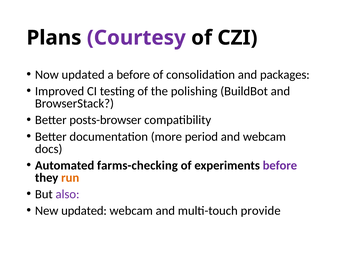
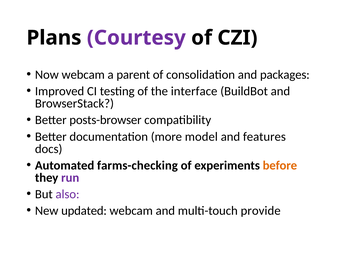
Now updated: updated -> webcam (83, 75)
a before: before -> parent (133, 75)
polishing: polishing -> interface (194, 91)
period: period -> model (201, 136)
and webcam: webcam -> features (264, 136)
before colour: purple -> orange (280, 165)
run colour: orange -> purple (70, 178)
